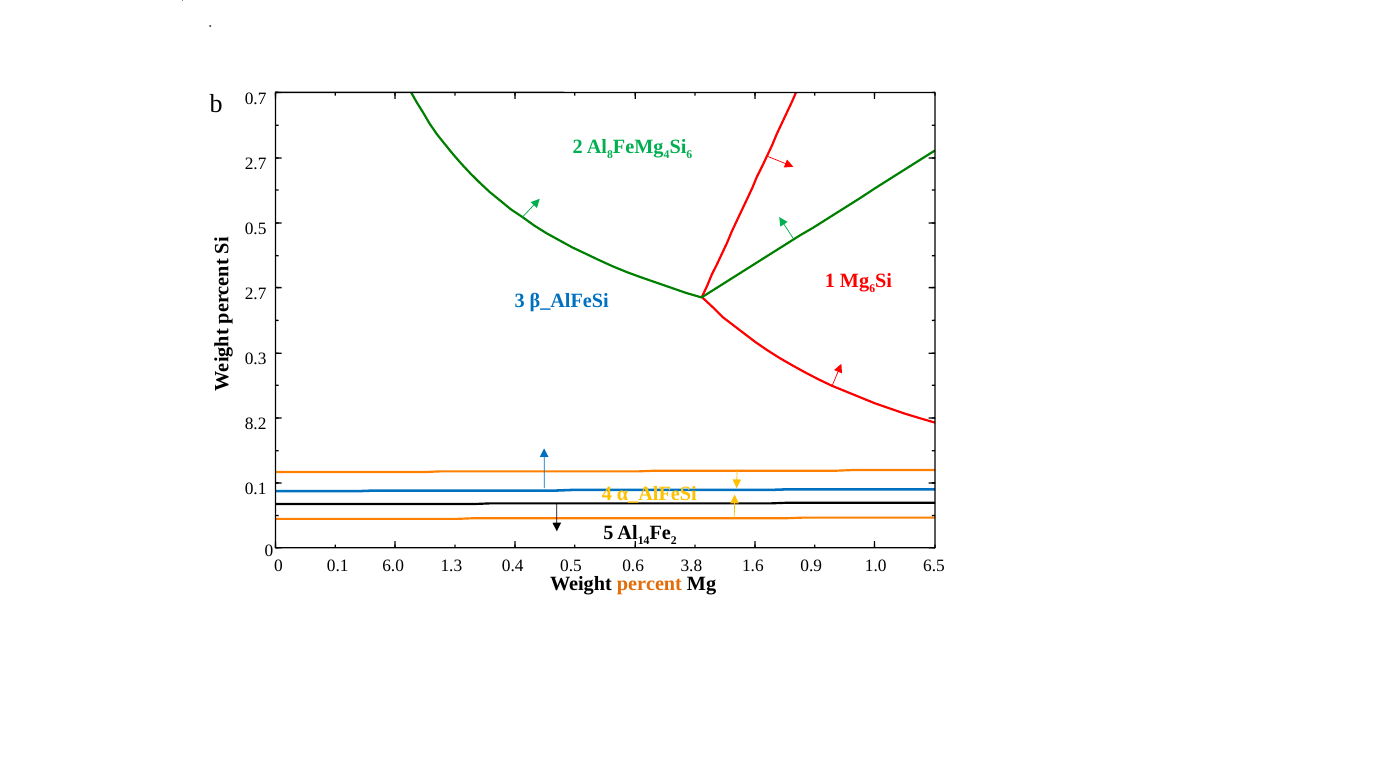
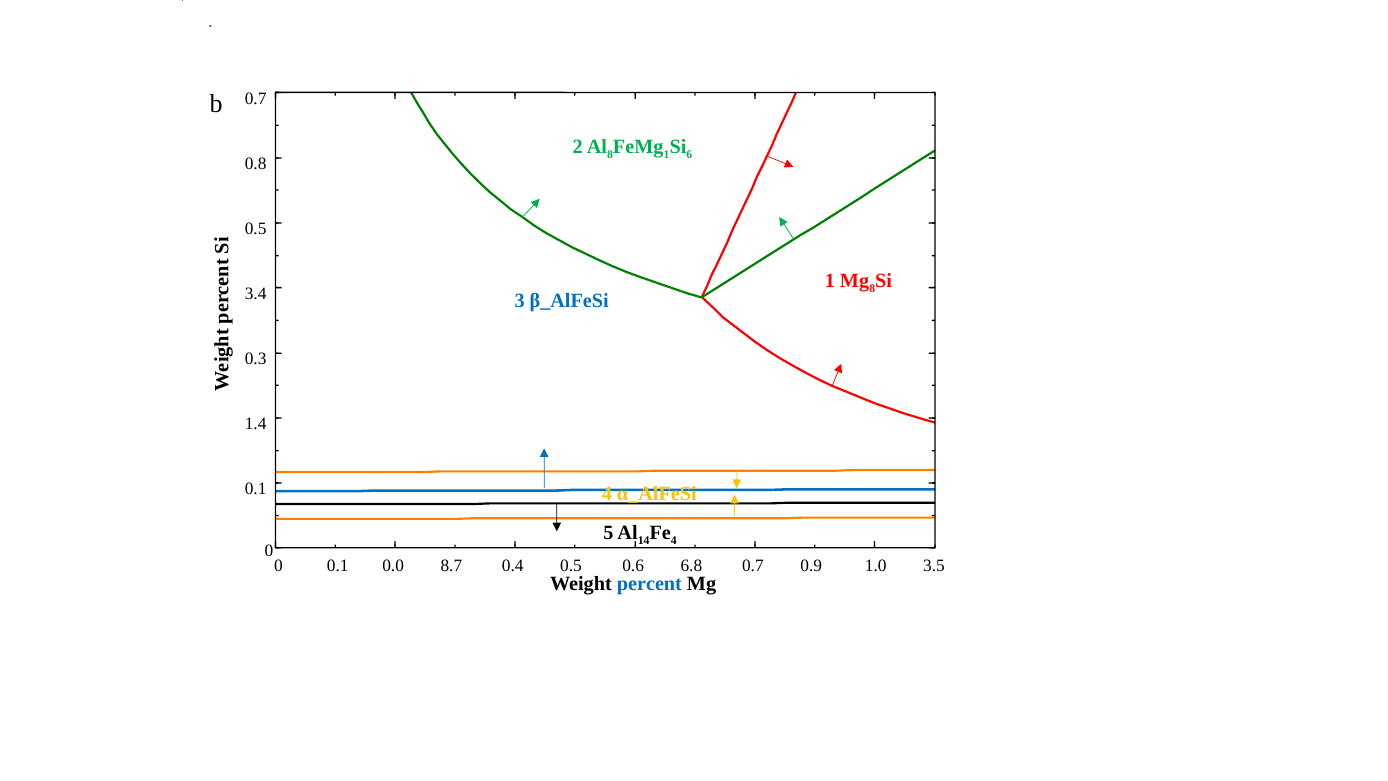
4: 4 -> 1 (667, 155)
2.7: 2.7 -> 0.8 (256, 164)
Mg 6: 6 -> 8 (872, 288)
2.7: 2.7 -> 3.4 (256, 293)
8.2: 8.2 -> 1.4 (256, 424)
2: 2 -> 4 (674, 541)
6.0: 6.0 -> 0.0 (393, 566)
0.6 1.6: 1.6 -> 0.7 (753, 566)
1.3: 1.3 -> 8.7 (451, 566)
3.8: 3.8 -> 6.8 (691, 566)
6.5: 6.5 -> 3.5 (934, 566)
percent colour: orange -> blue (649, 584)
